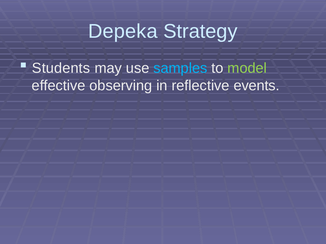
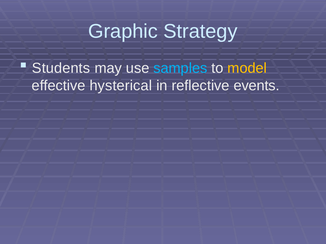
Depeka: Depeka -> Graphic (123, 31)
model colour: light green -> yellow (247, 68)
observing: observing -> hysterical (121, 86)
